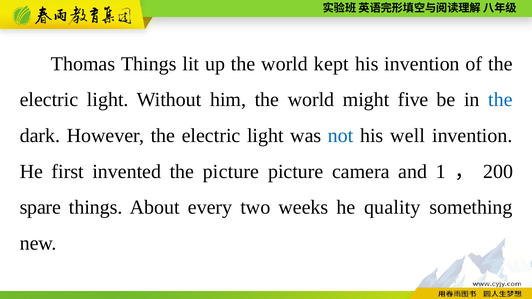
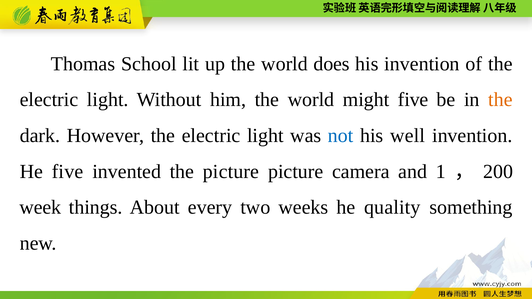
Thomas Things: Things -> School (149, 64)
kept: kept -> does (332, 64)
the colour: blue -> orange (500, 100)
He first: first -> five (68, 172)
spare: spare -> week (40, 208)
